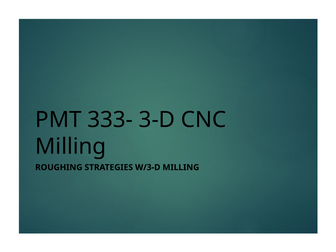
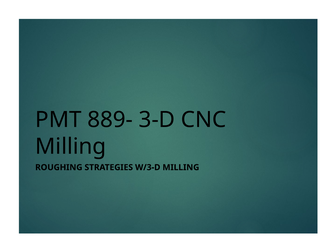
333-: 333- -> 889- (110, 120)
